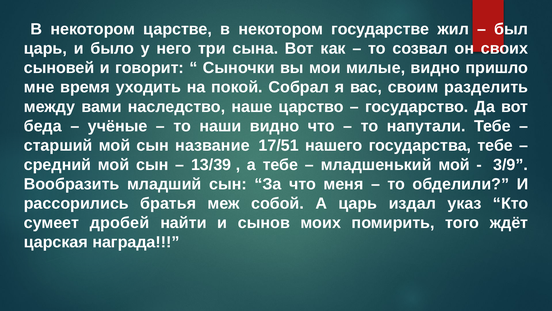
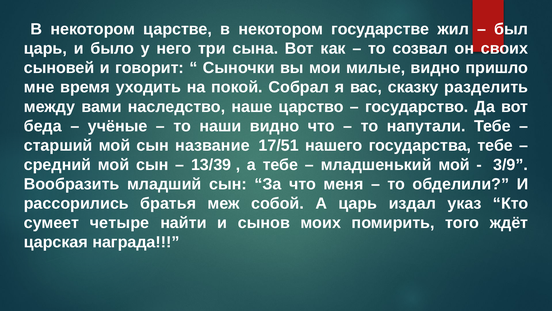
своим: своим -> сказку (413, 87)
дробей: дробей -> четыре (120, 222)
